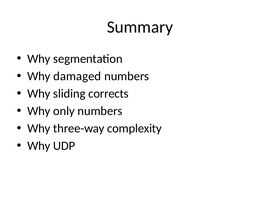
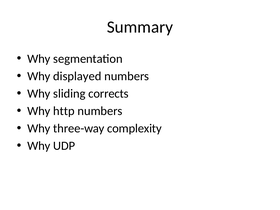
damaged: damaged -> displayed (77, 76)
only: only -> http (64, 111)
